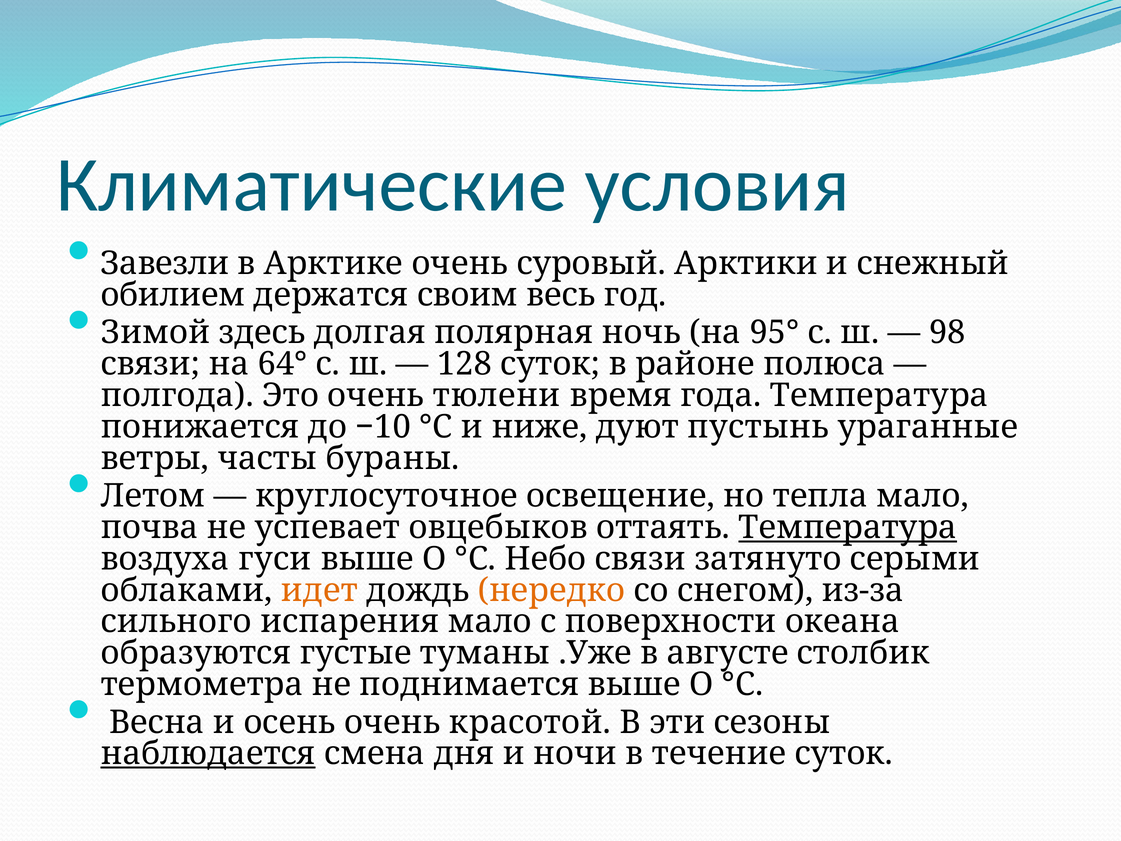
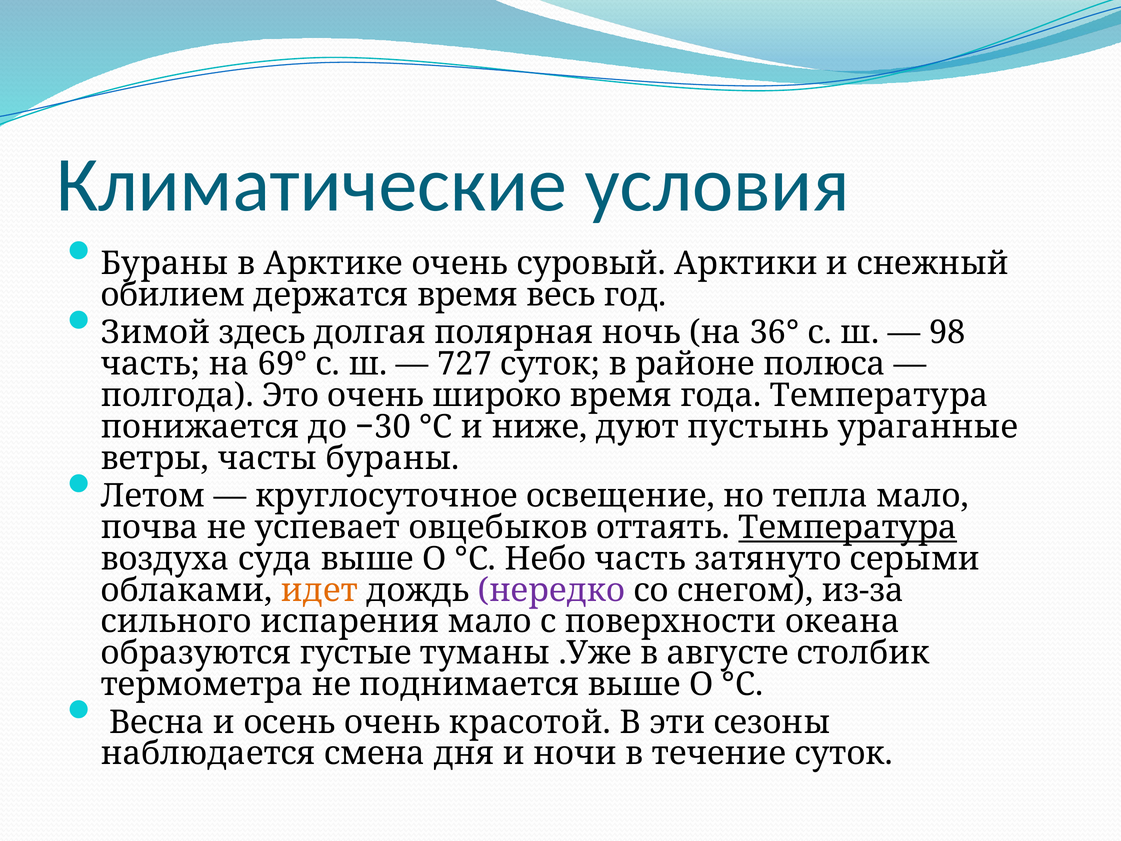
Завезли: Завезли -> Бураны (165, 263)
держатся своим: своим -> время (468, 295)
95°: 95° -> 36° (774, 333)
связи: связи -> часть (150, 364)
64°: 64° -> 69° (283, 364)
128: 128 -> 727 (465, 364)
тюлени: тюлени -> широко (497, 395)
−10: −10 -> −30 (383, 427)
гуси: гуси -> суда (275, 559)
Небо связи: связи -> часть (640, 559)
нередко colour: orange -> purple (551, 590)
наблюдается underline: present -> none (208, 753)
